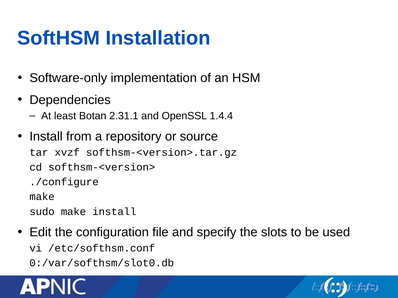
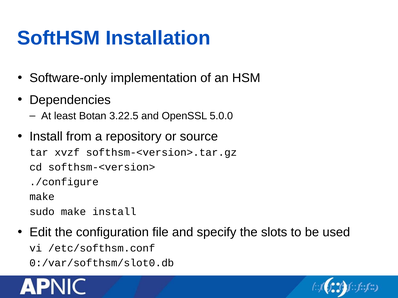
2.31.1: 2.31.1 -> 3.22.5 (124, 116)
1.4.4: 1.4.4 -> 5.0.0 (221, 116)
